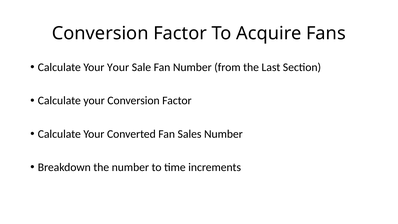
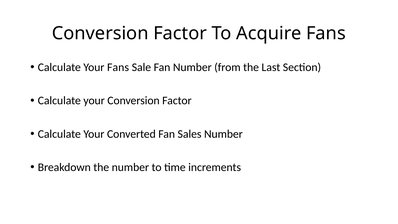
Your Your: Your -> Fans (118, 67)
